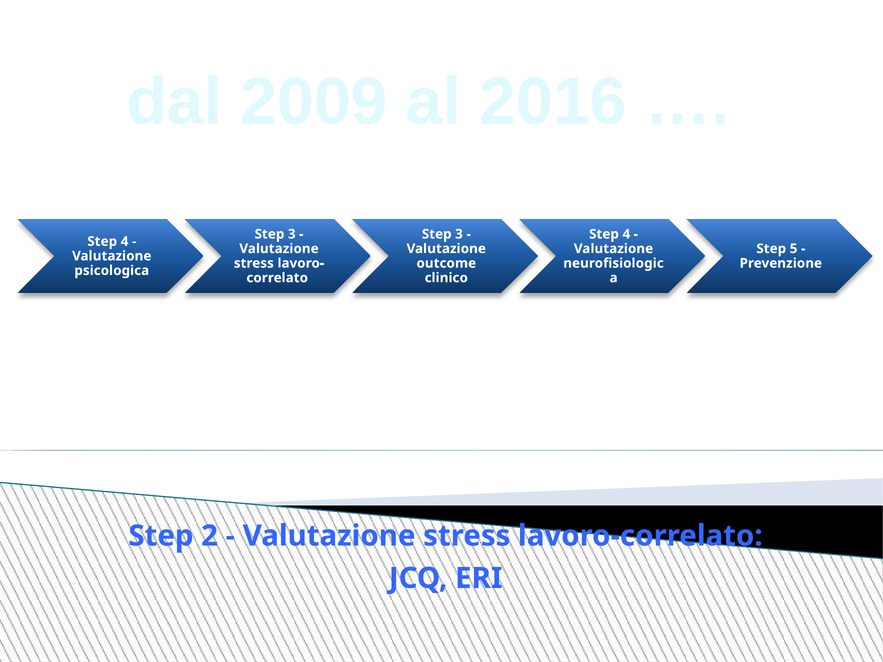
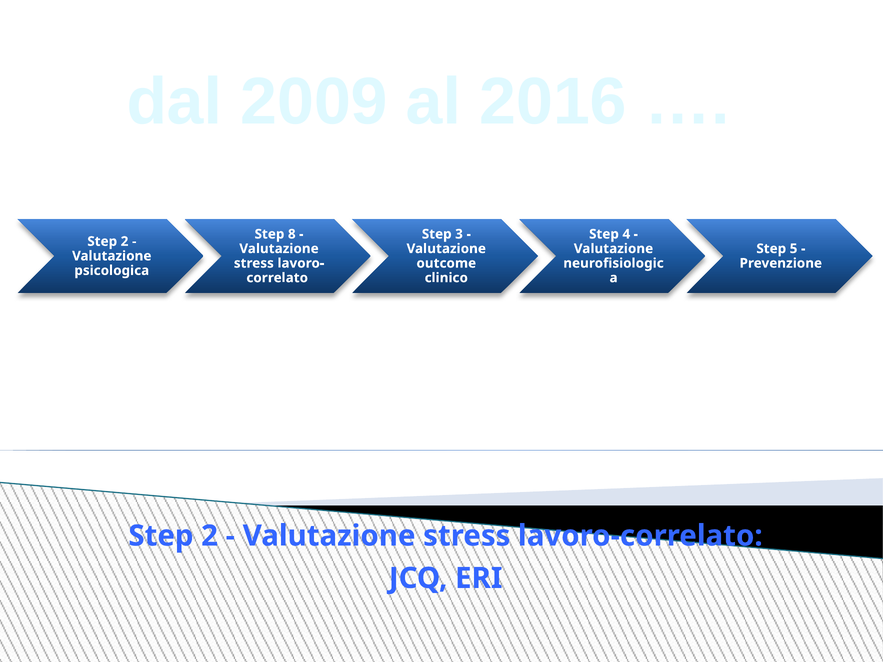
3: 3 -> 8 (292, 234)
4: 4 -> 2 (125, 242)
